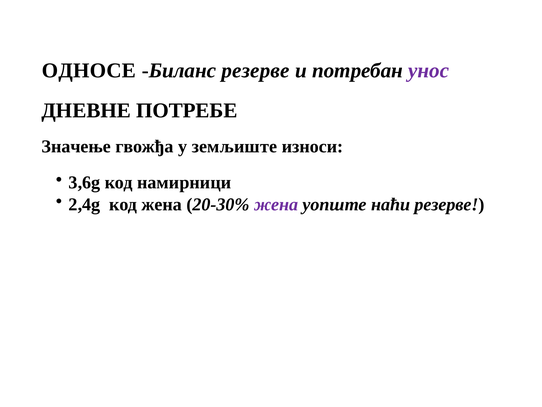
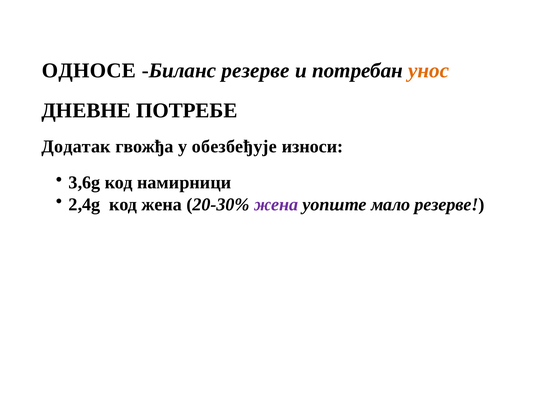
унос colour: purple -> orange (429, 71)
Значење: Значење -> Додатак (76, 146)
земљиште: земљиште -> обезбеђује (234, 146)
наћи: наћи -> мало (391, 204)
